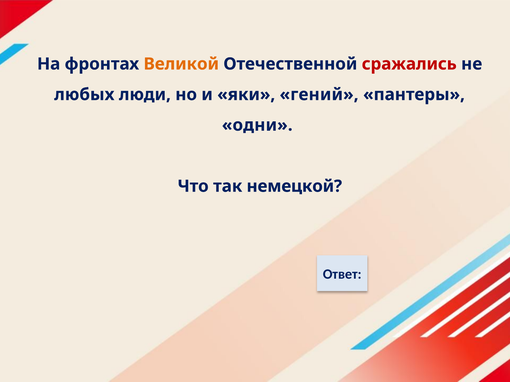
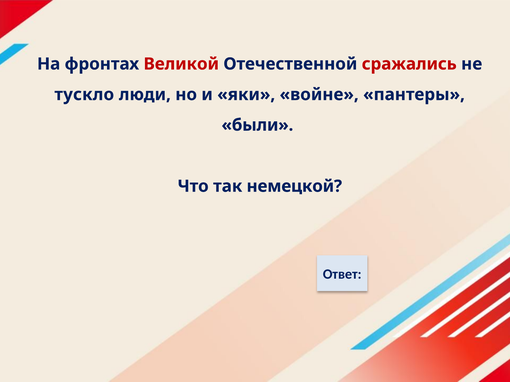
Великой colour: orange -> red (181, 64)
любых: любых -> тускло (84, 95)
гений: гений -> войне (319, 95)
одни: одни -> были (257, 125)
